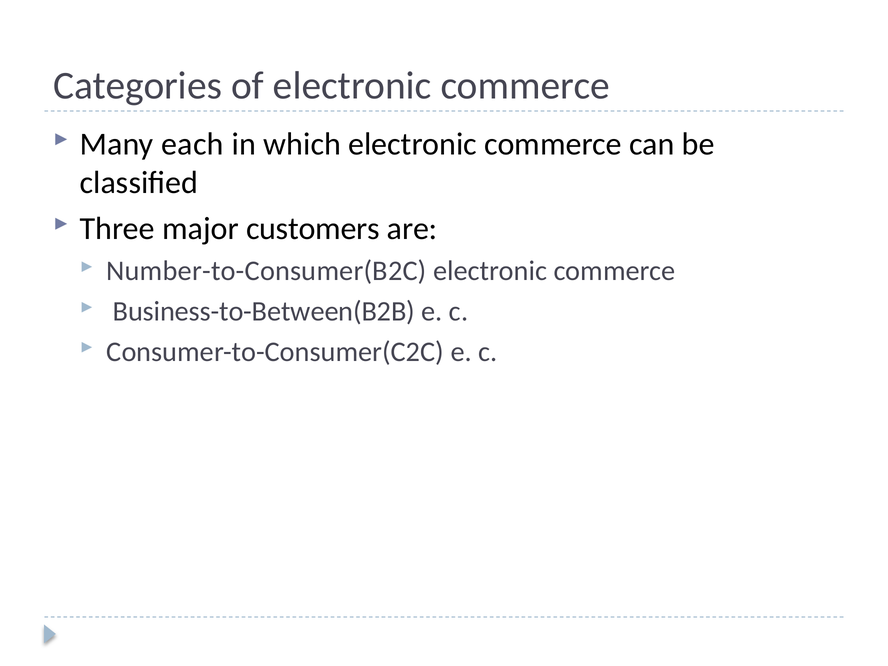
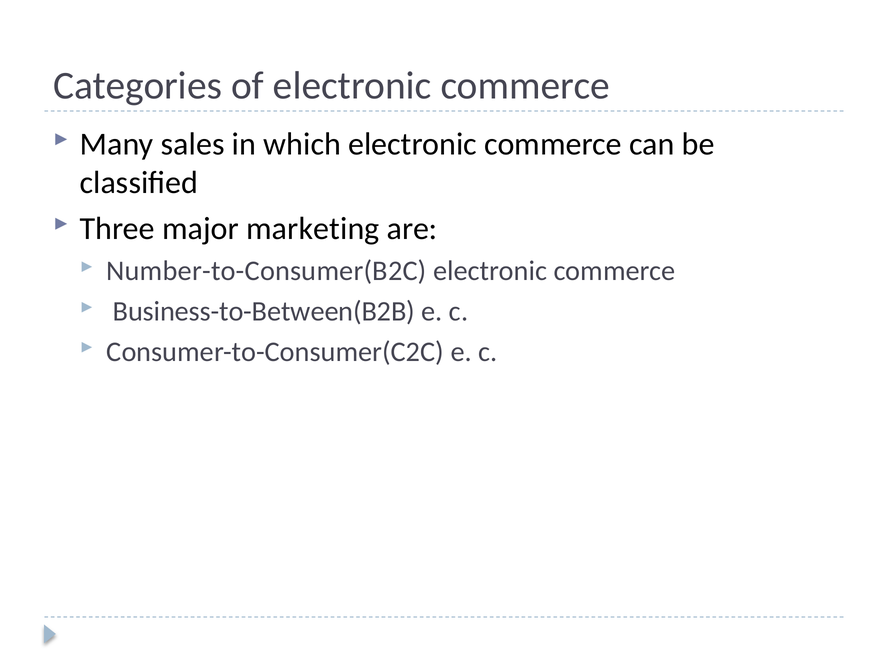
each: each -> sales (193, 144)
customers: customers -> marketing (313, 229)
